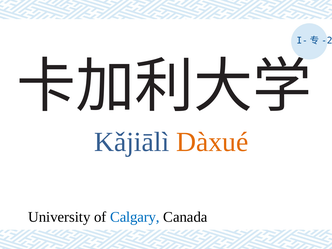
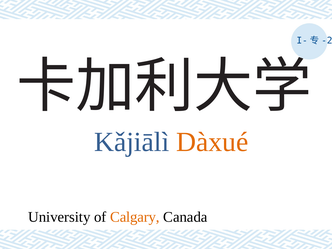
Calgary colour: blue -> orange (135, 217)
